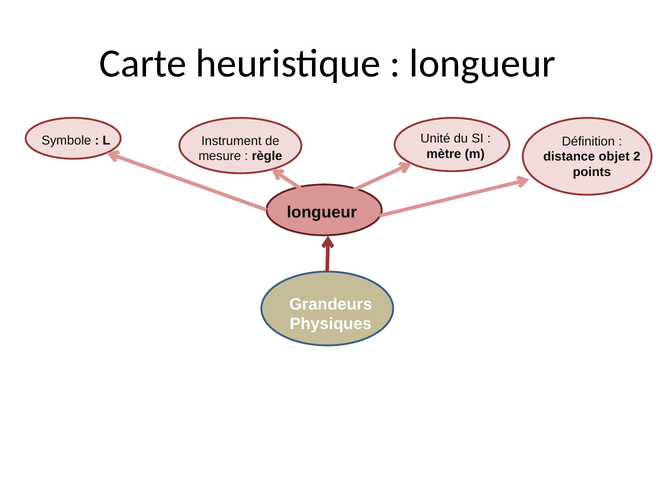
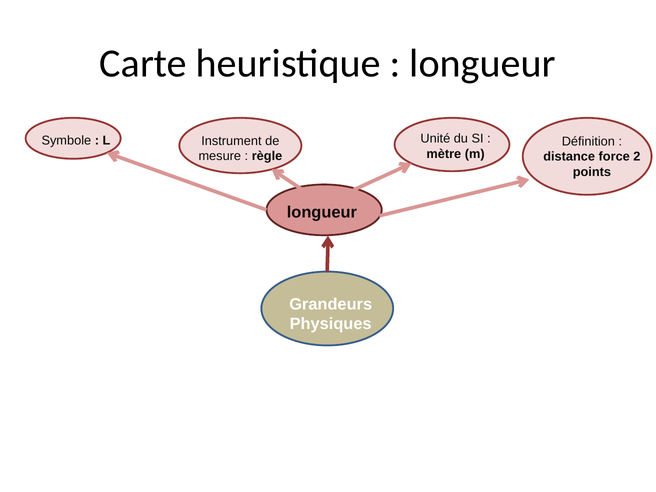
objet: objet -> force (614, 157)
